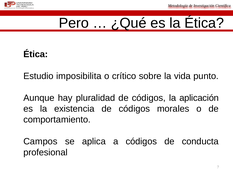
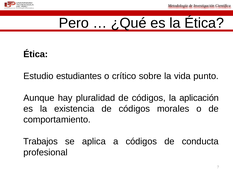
imposibilita: imposibilita -> estudiantes (79, 76)
Campos: Campos -> Trabajos (40, 141)
